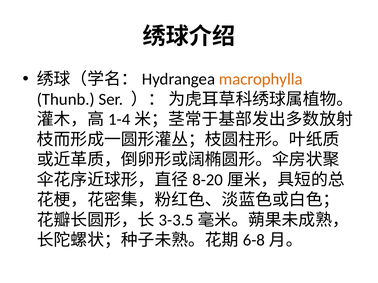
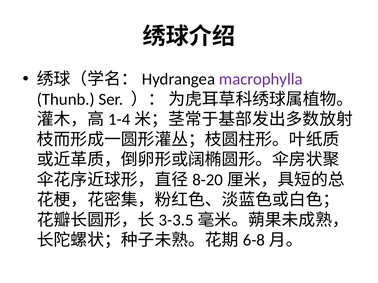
macrophylla colour: orange -> purple (261, 79)
